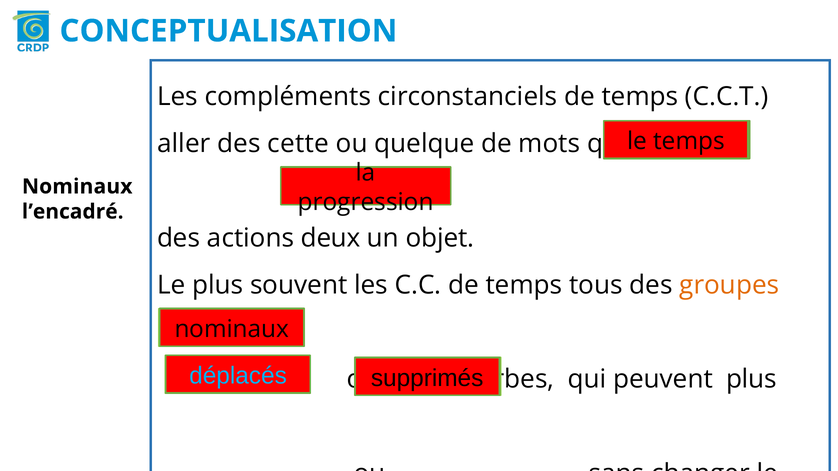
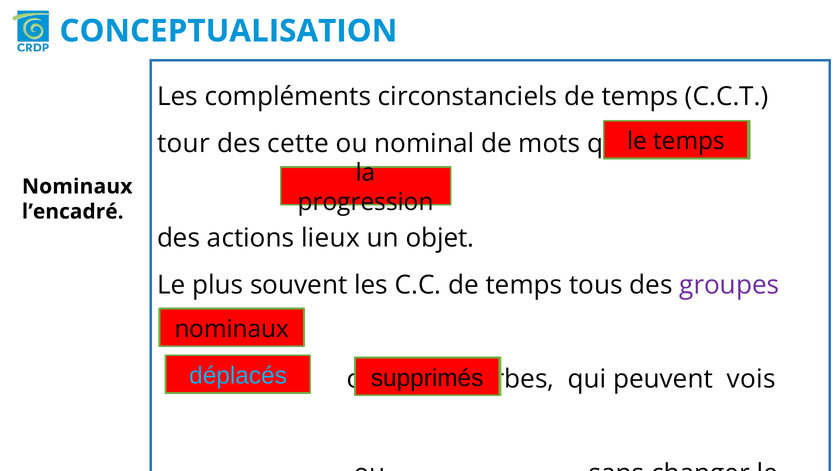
aller: aller -> tour (184, 144)
quelque: quelque -> nominal (424, 144)
deux: deux -> lieux (330, 238)
groupes colour: orange -> purple (729, 285)
peuvent plus: plus -> vois (751, 379)
